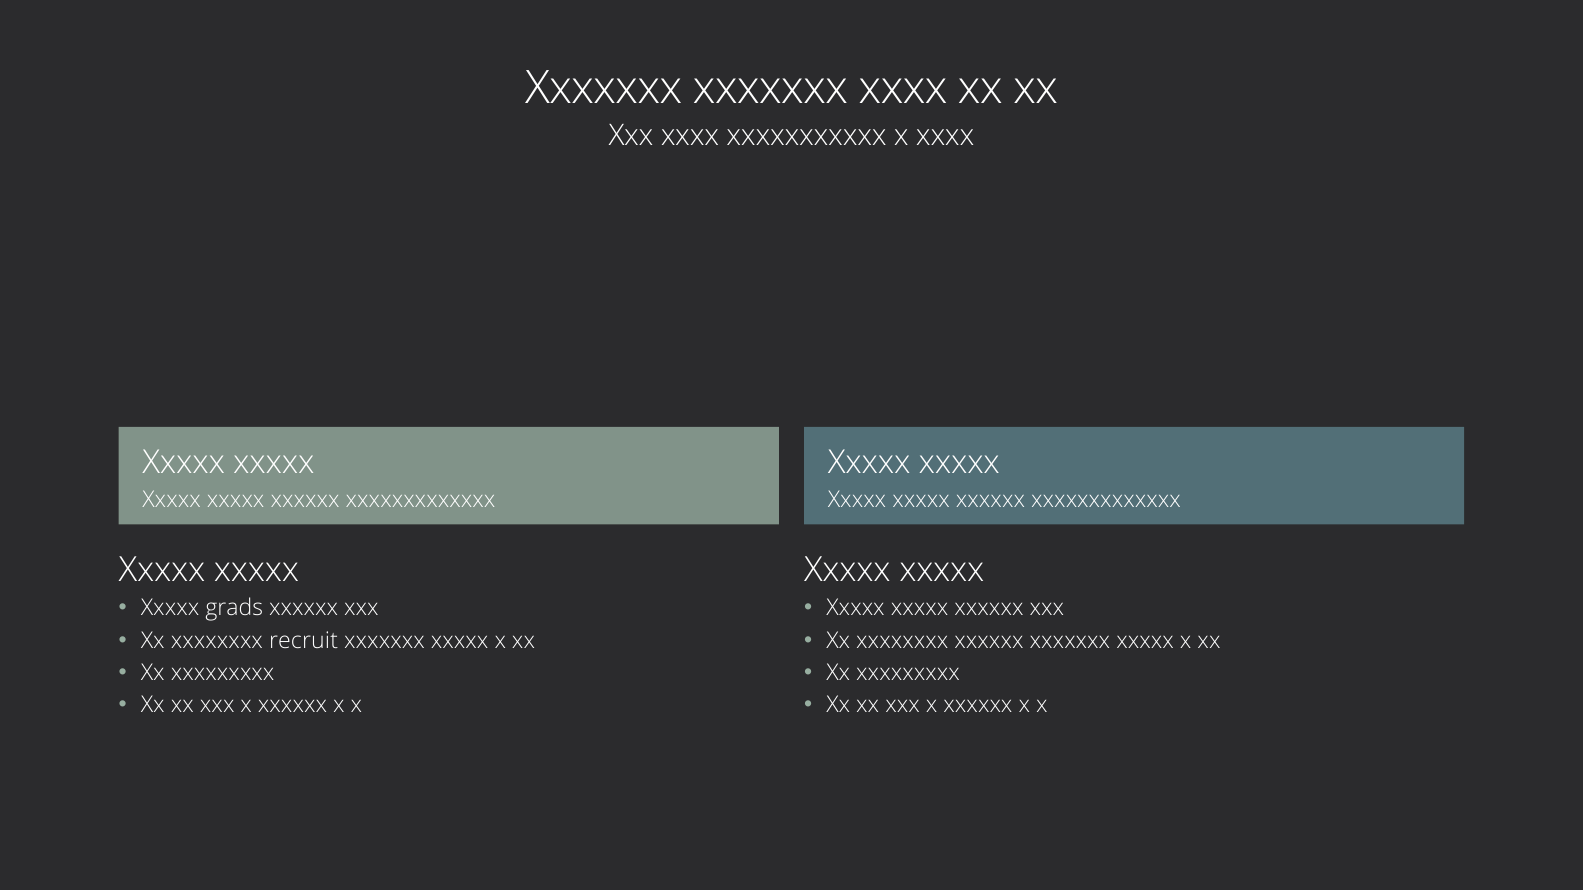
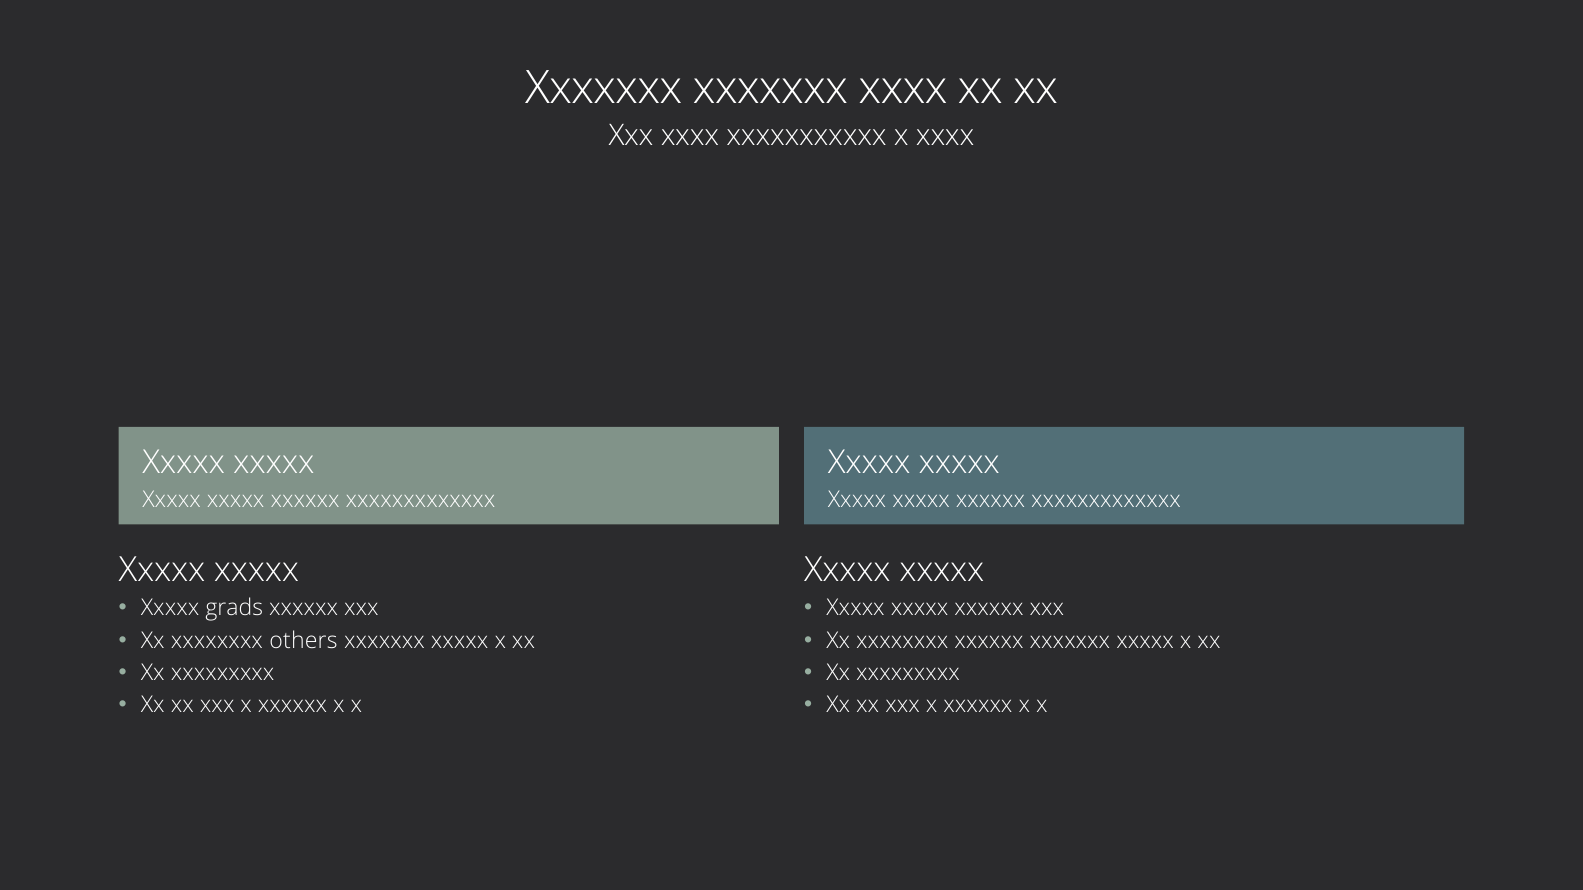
recruit: recruit -> others (303, 641)
